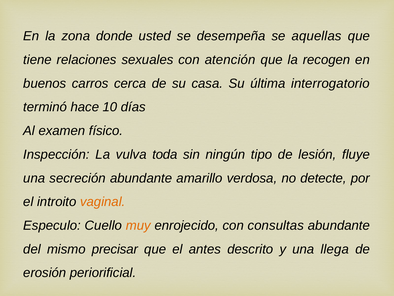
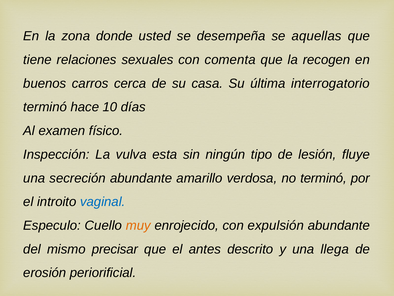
atención: atención -> comenta (230, 60)
toda: toda -> esta (165, 154)
no detecte: detecte -> terminó (324, 178)
vaginal colour: orange -> blue (103, 202)
consultas: consultas -> expulsión (276, 225)
